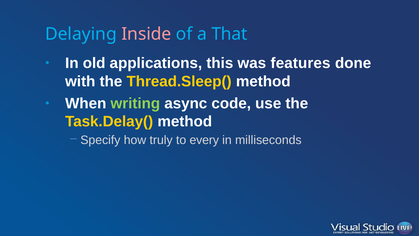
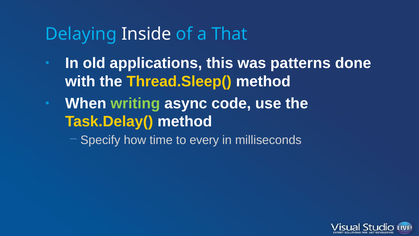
Inside colour: pink -> white (146, 34)
features: features -> patterns (301, 63)
truly: truly -> time (161, 140)
